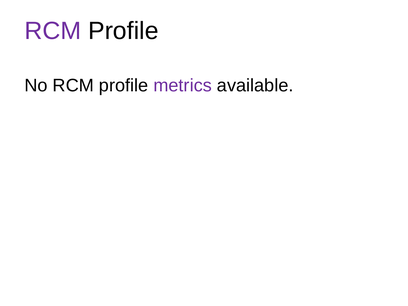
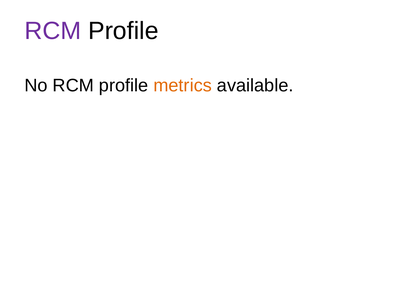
metrics colour: purple -> orange (183, 86)
